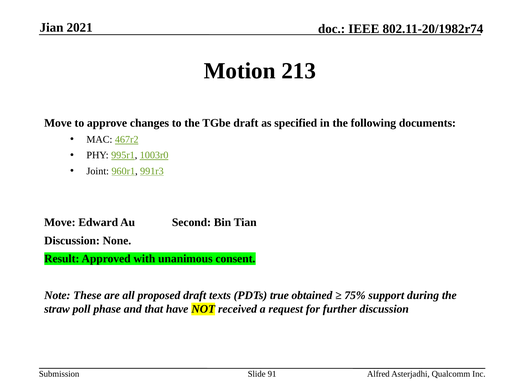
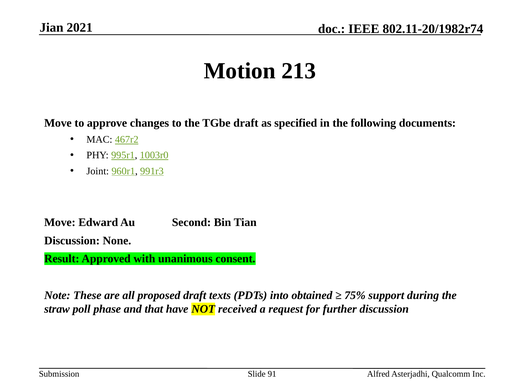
true: true -> into (279, 295)
